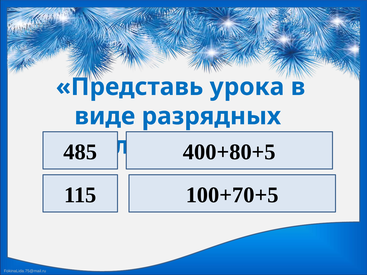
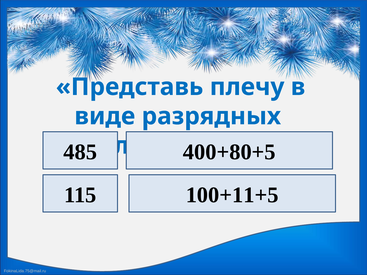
урока: урока -> плечу (247, 87)
100+70+5: 100+70+5 -> 100+11+5 (232, 195)
